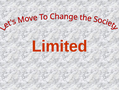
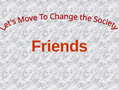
Limited: Limited -> Friends (60, 46)
